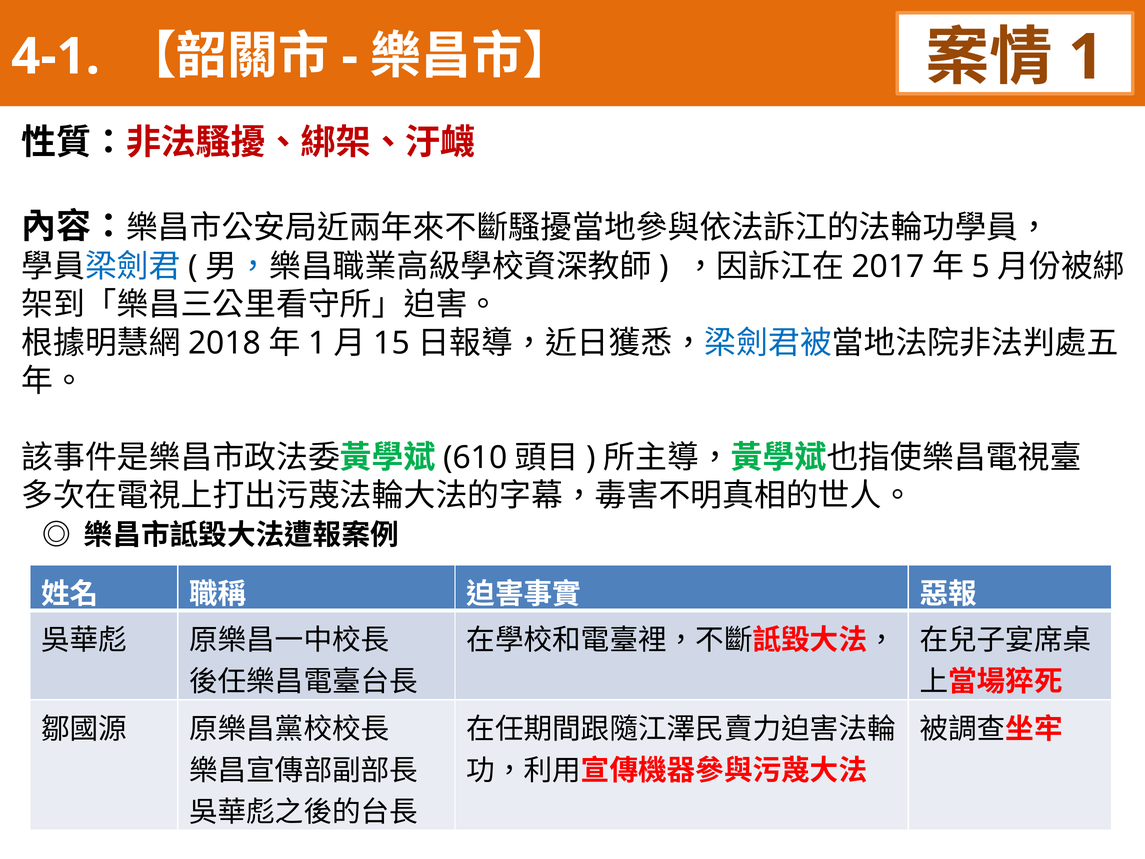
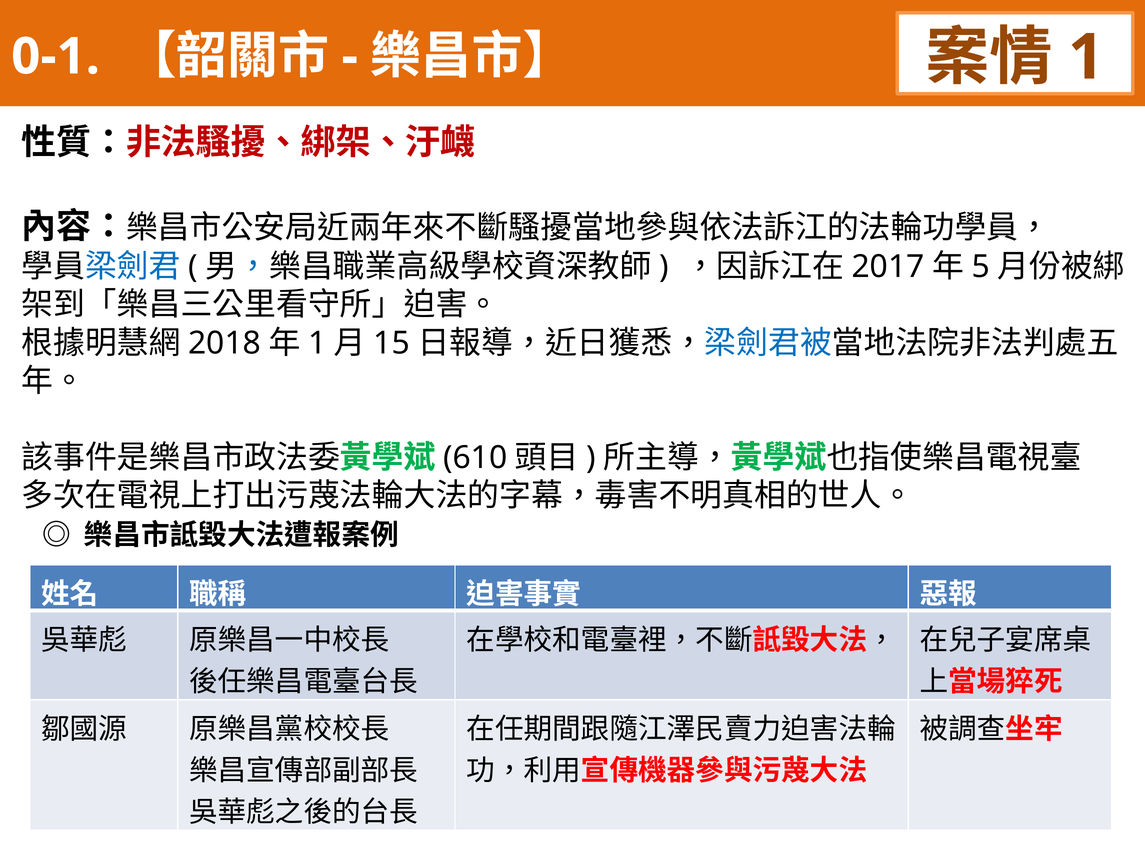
4-1: 4-1 -> 0-1 (56, 57)
